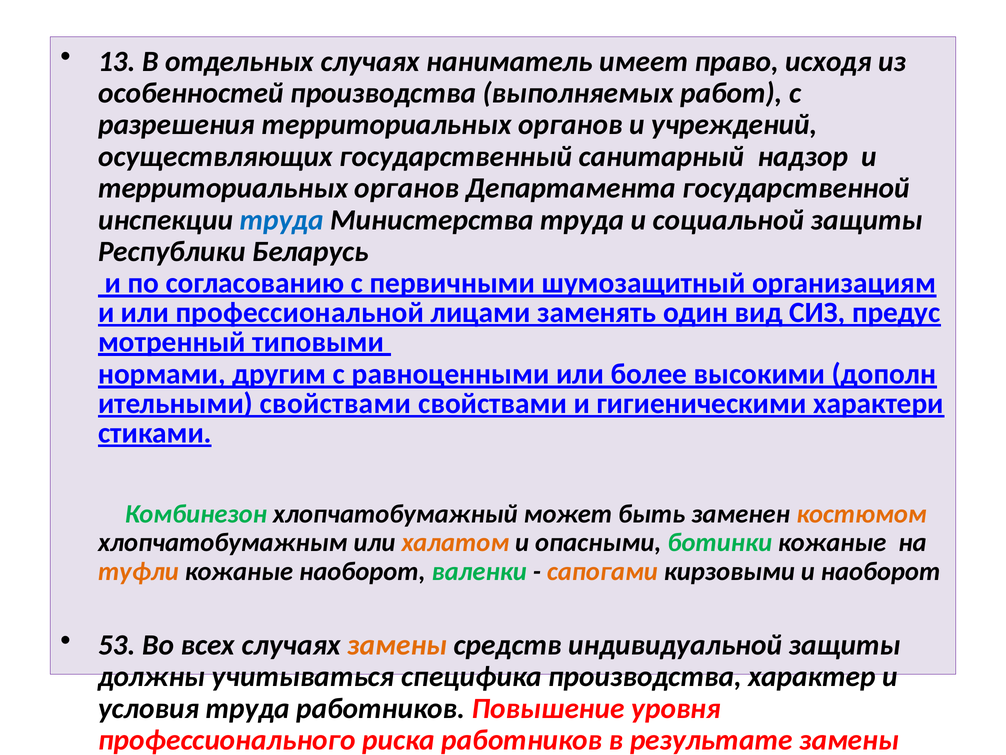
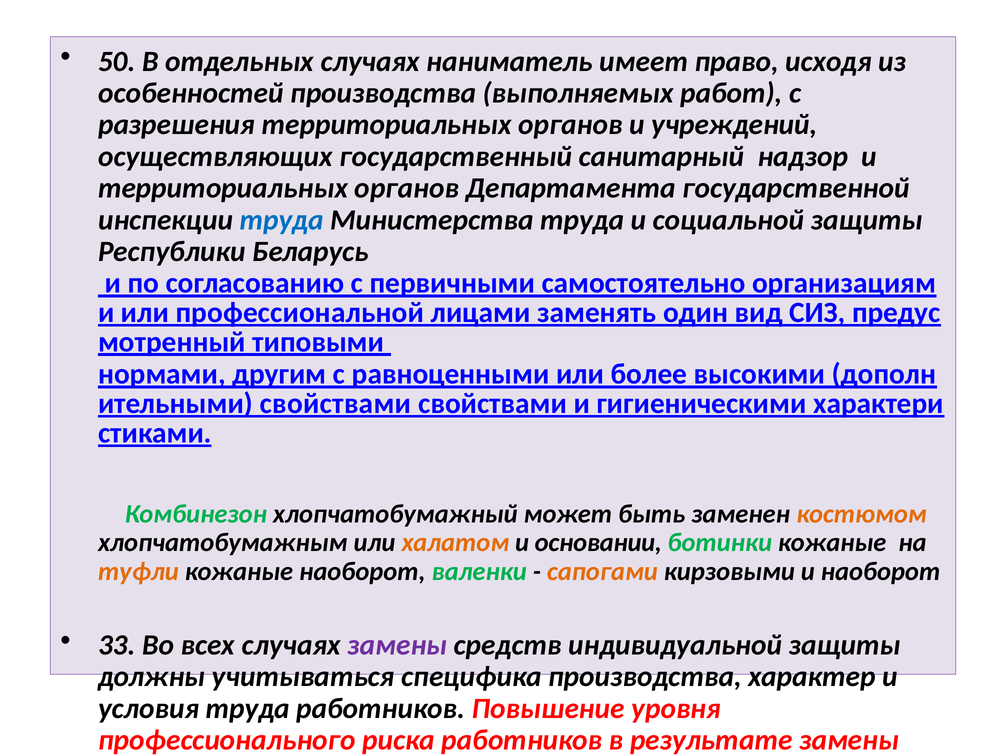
13: 13 -> 50 (117, 61)
шумозащитный: шумозащитный -> самостоятельно (644, 283)
опасными: опасными -> основании (598, 542)
53: 53 -> 33 (117, 645)
замены colour: orange -> purple (397, 645)
